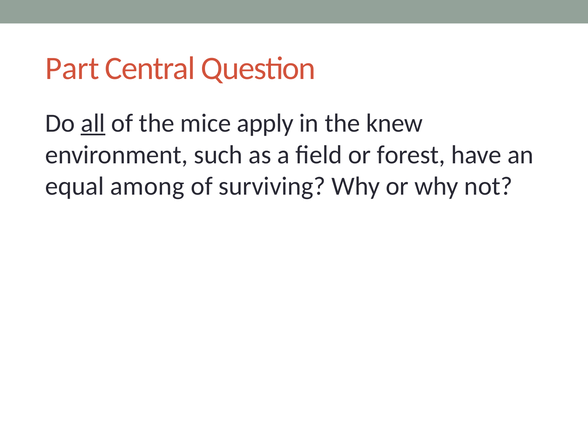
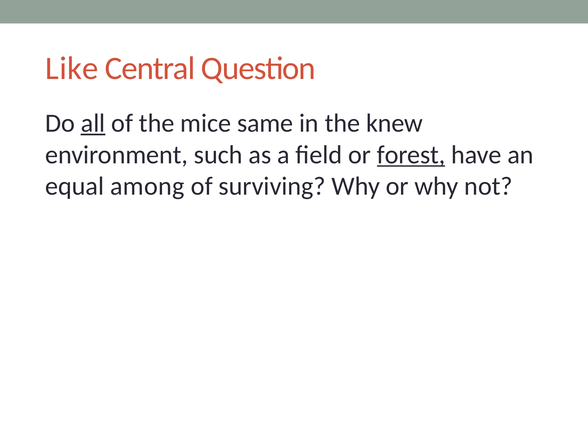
Part: Part -> Like (72, 68)
apply: apply -> same (265, 123)
forest underline: none -> present (411, 155)
